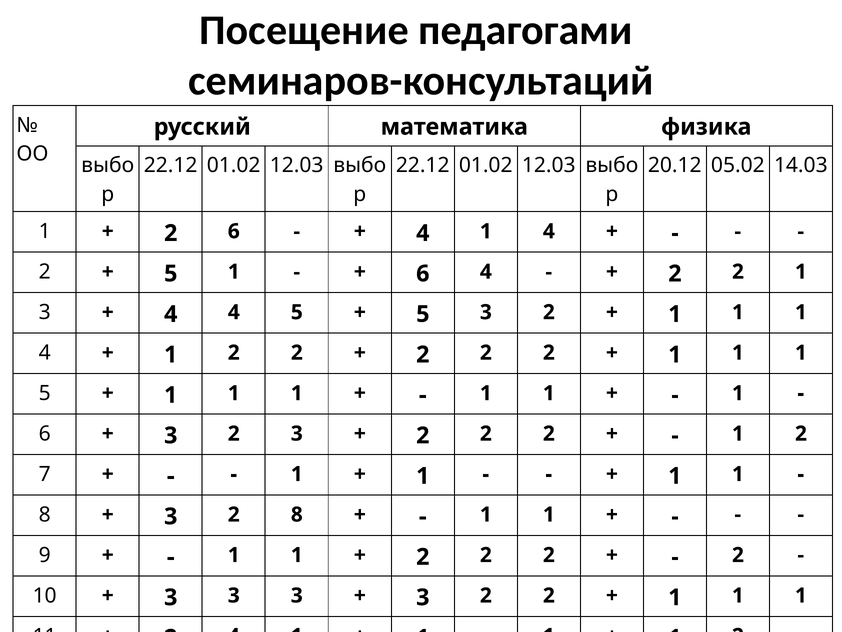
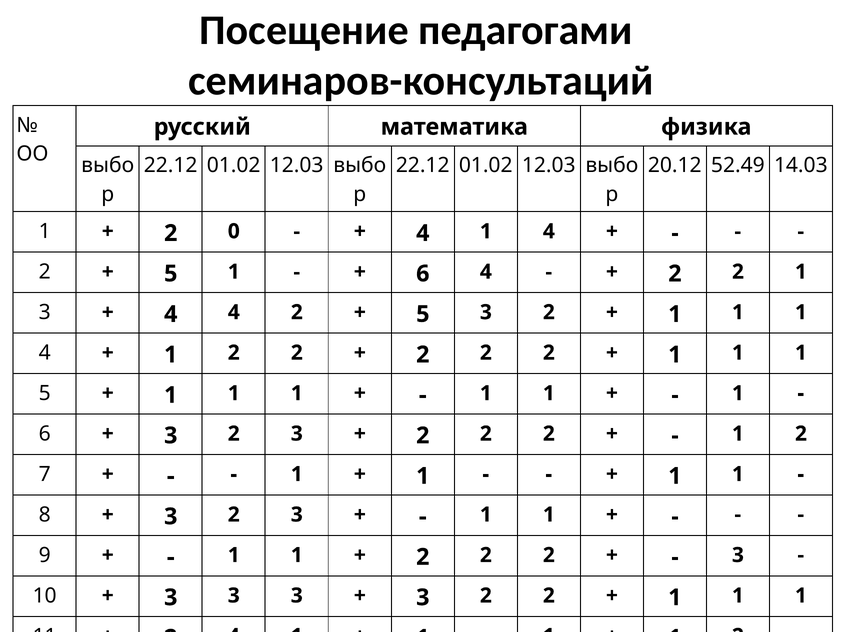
05.02: 05.02 -> 52.49 (738, 165)
2 6: 6 -> 0 (234, 231)
4 5: 5 -> 2 (297, 312)
8: 8 -> 3 (297, 514)
2: 2 -> 3 (738, 555)
